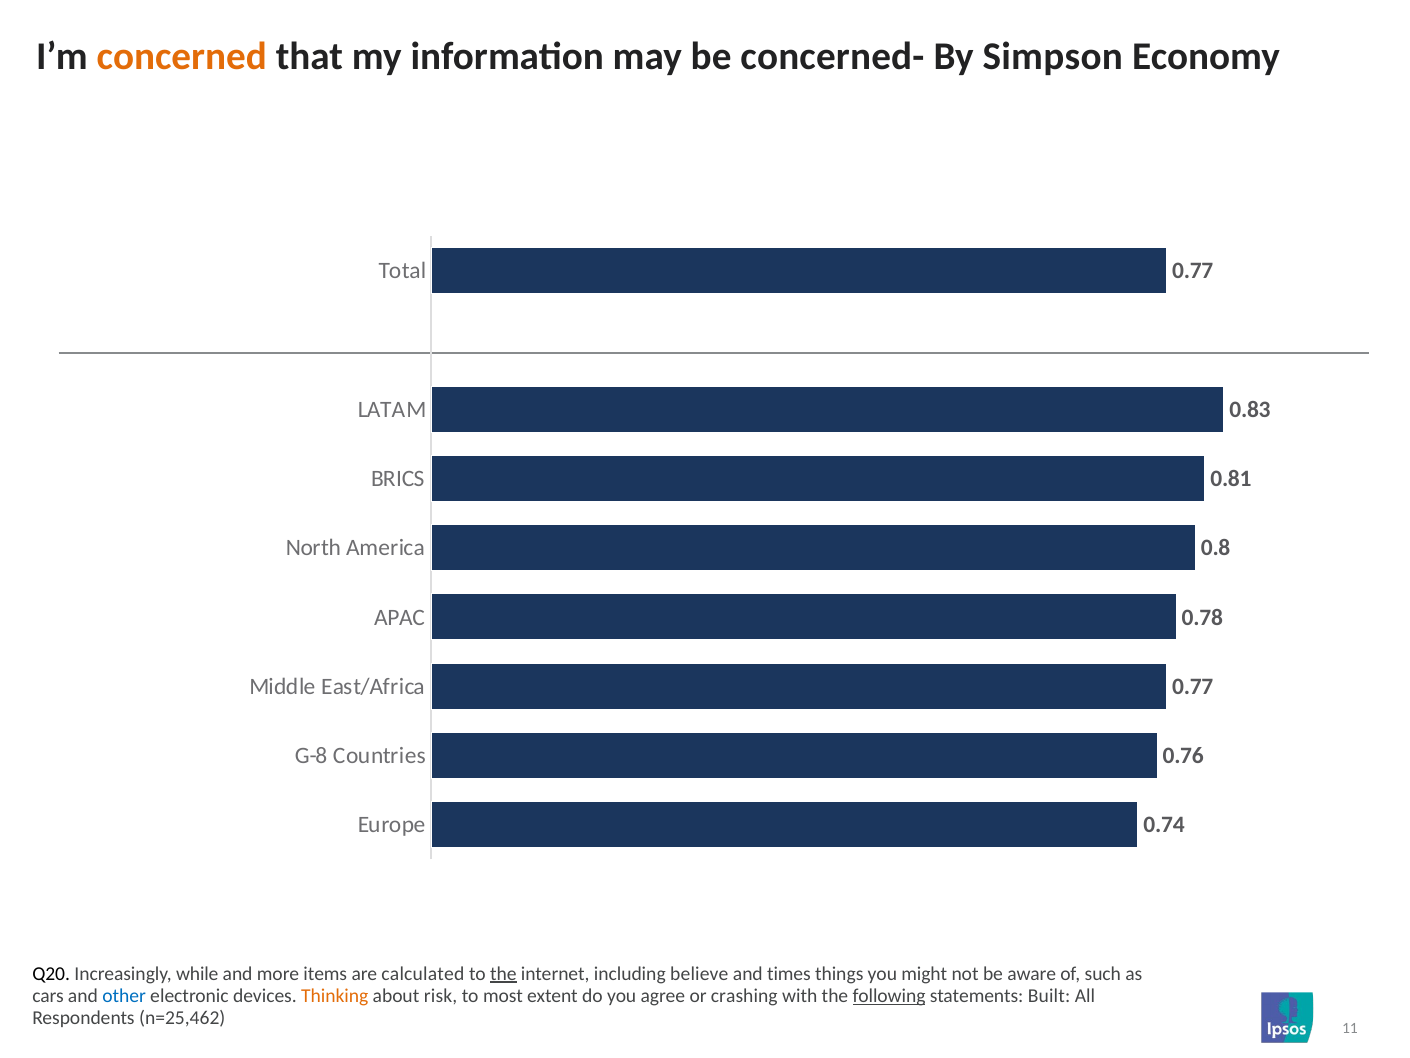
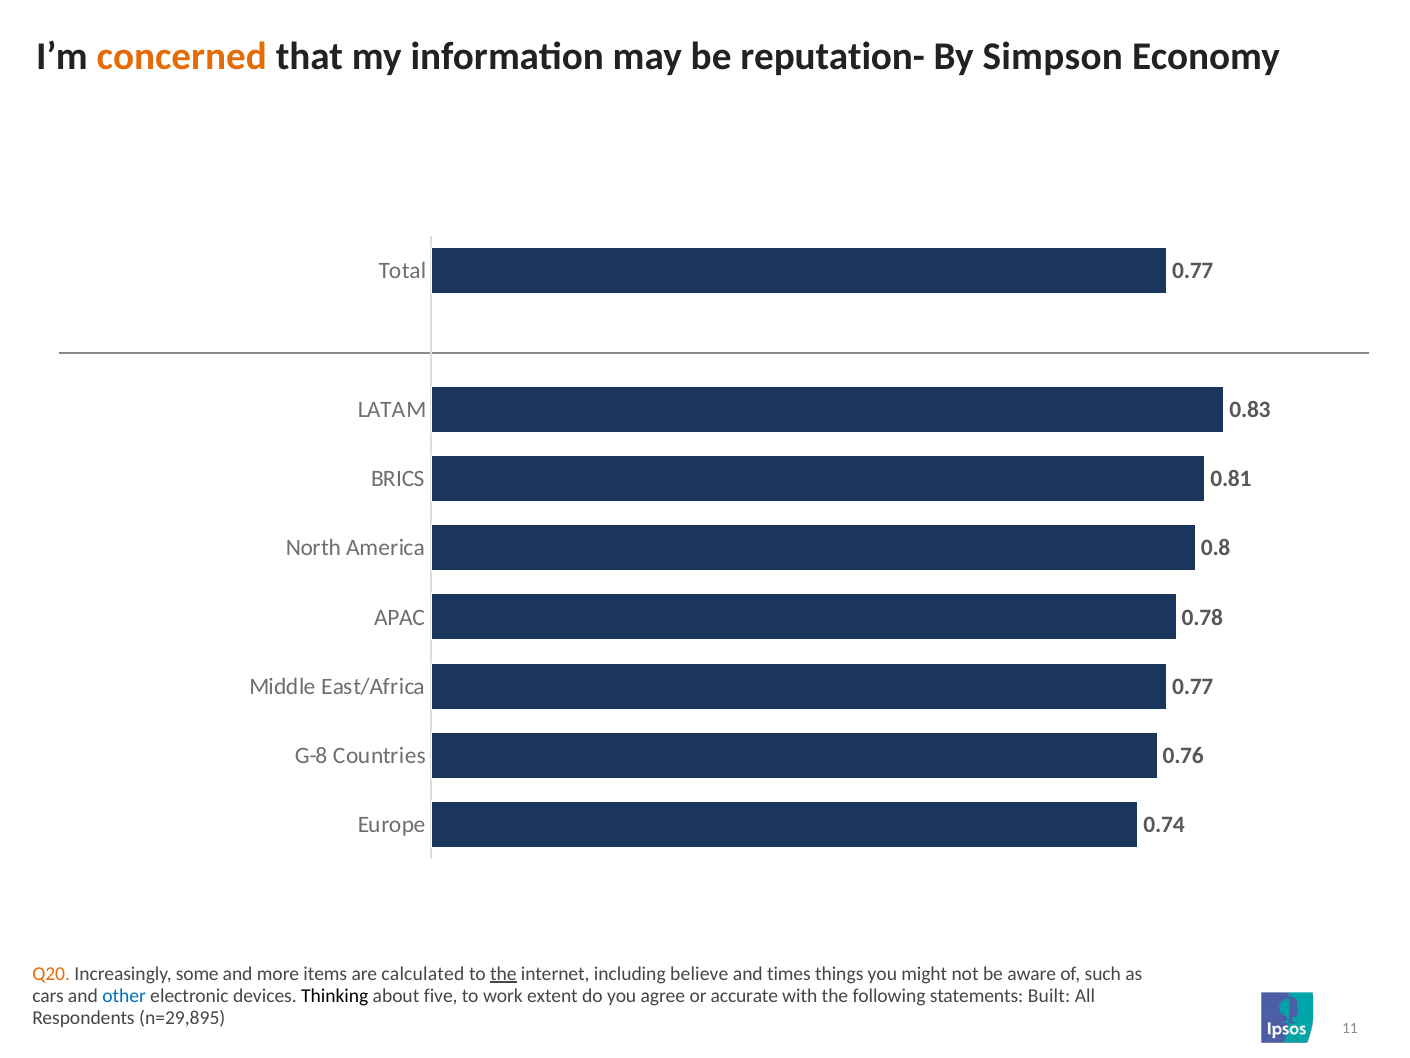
concerned-: concerned- -> reputation- (833, 56)
Q20 colour: black -> orange (51, 973)
while: while -> some (197, 973)
Thinking colour: orange -> black (335, 996)
risk: risk -> five (441, 996)
most: most -> work (503, 996)
crashing: crashing -> accurate (744, 996)
following underline: present -> none (889, 996)
n=25,462: n=25,462 -> n=29,895 (182, 1018)
